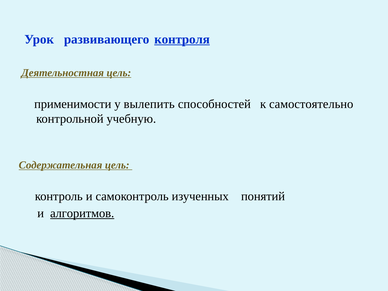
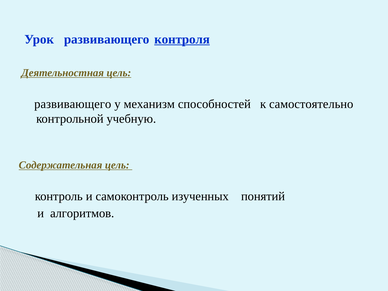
применимости: применимости -> развивающего (73, 104)
вылепить: вылепить -> механизм (149, 104)
алгоритмов underline: present -> none (82, 213)
